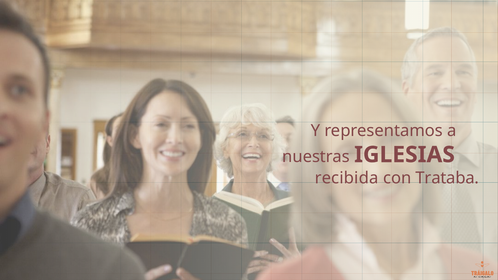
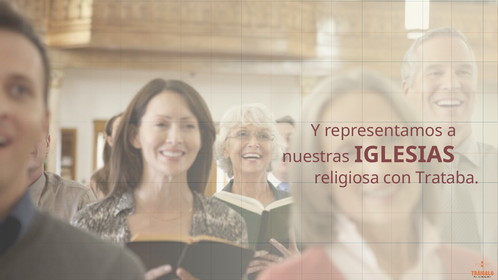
recibida: recibida -> religiosa (347, 178)
